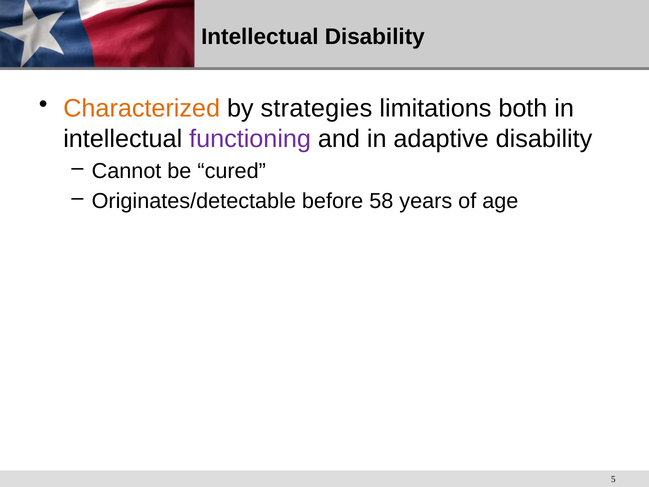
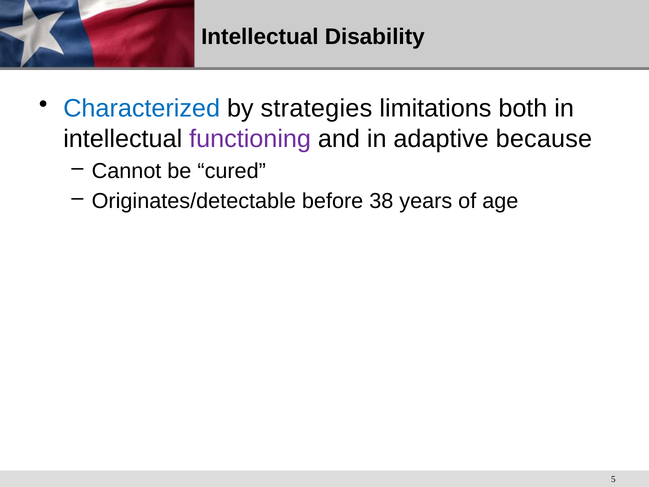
Characterized colour: orange -> blue (142, 108)
adaptive disability: disability -> because (544, 139)
58: 58 -> 38 (381, 201)
